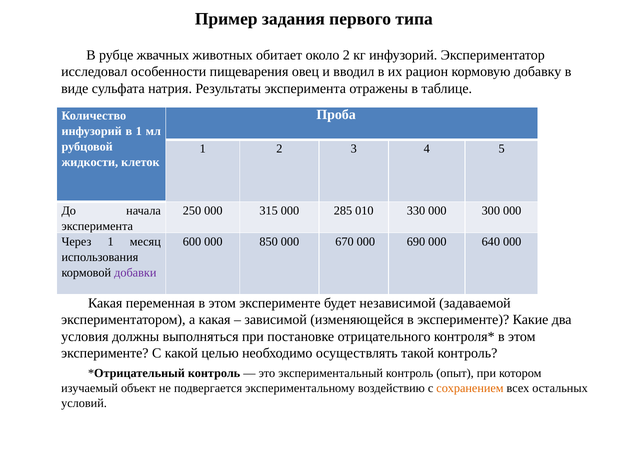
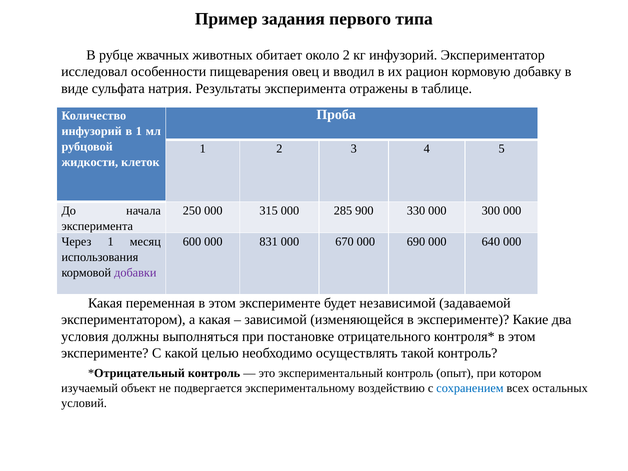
010: 010 -> 900 (364, 211)
850: 850 -> 831 (269, 242)
сохранением colour: orange -> blue (470, 388)
